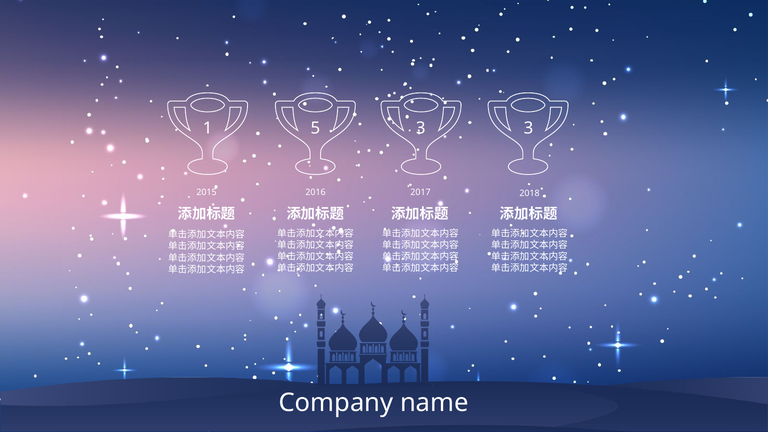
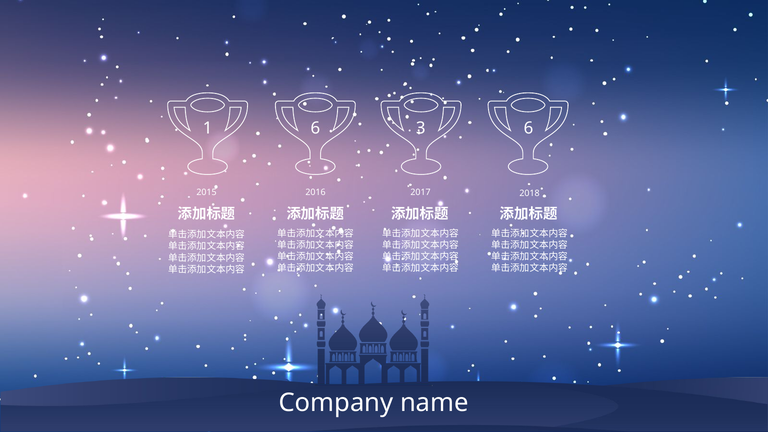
1 5: 5 -> 6 (315, 128)
3 3: 3 -> 6 (528, 128)
